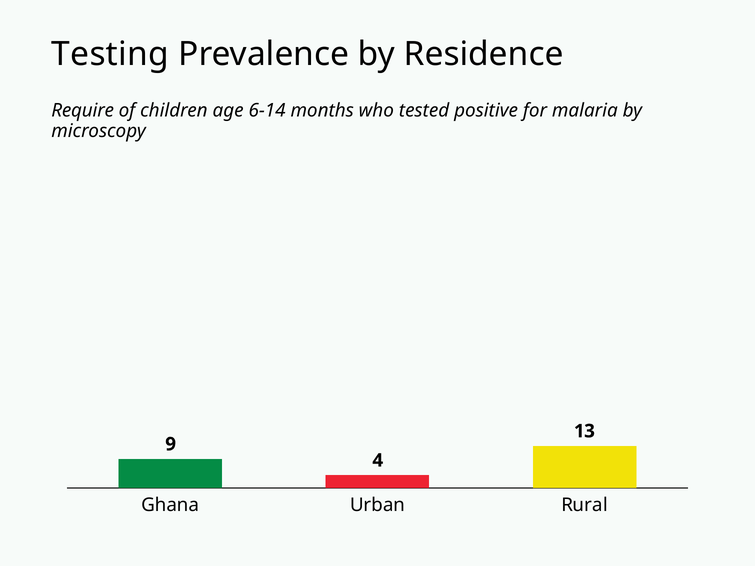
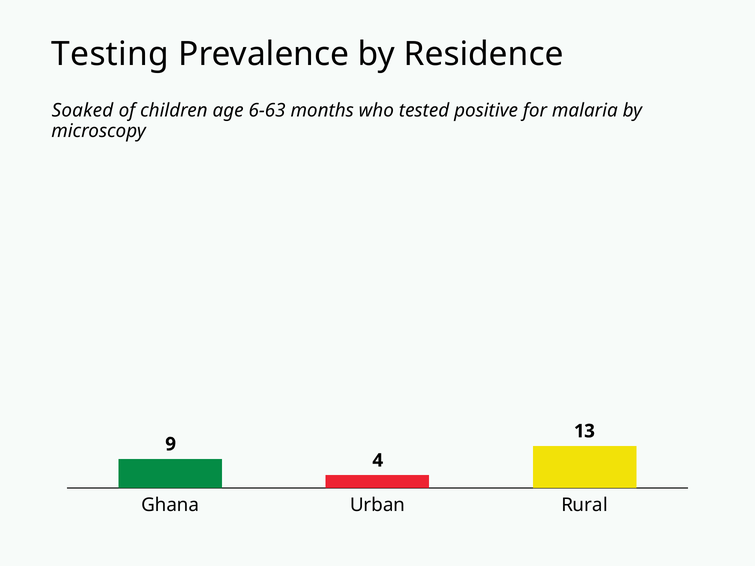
Require: Require -> Soaked (82, 111)
6-14: 6-14 -> 6-63 (267, 111)
